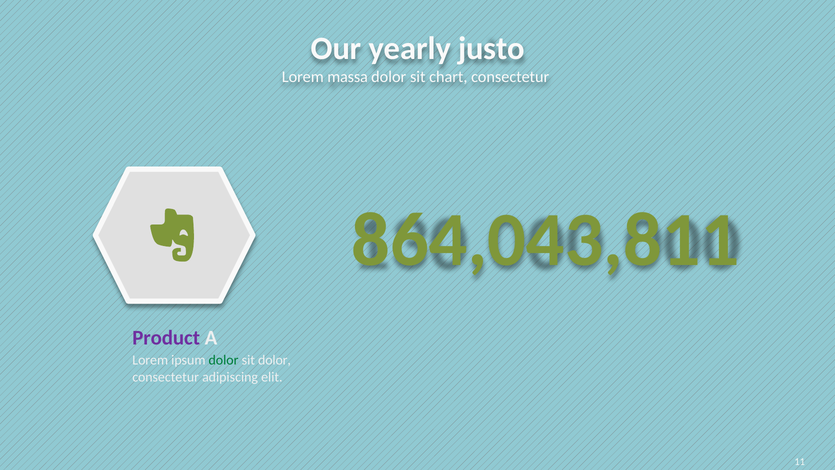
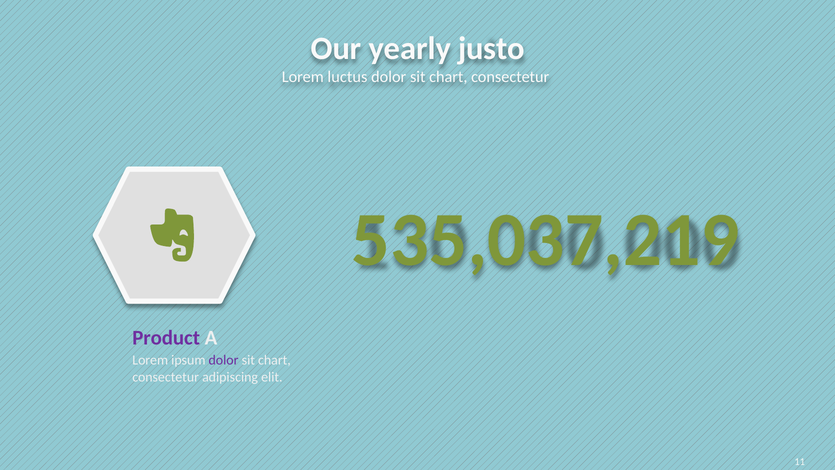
massa: massa -> luctus (347, 77)
864,043,811: 864,043,811 -> 535,037,219 (545, 240)
dolor colour: green -> purple (224, 360)
dolor: dolor -> chart (274, 360)
